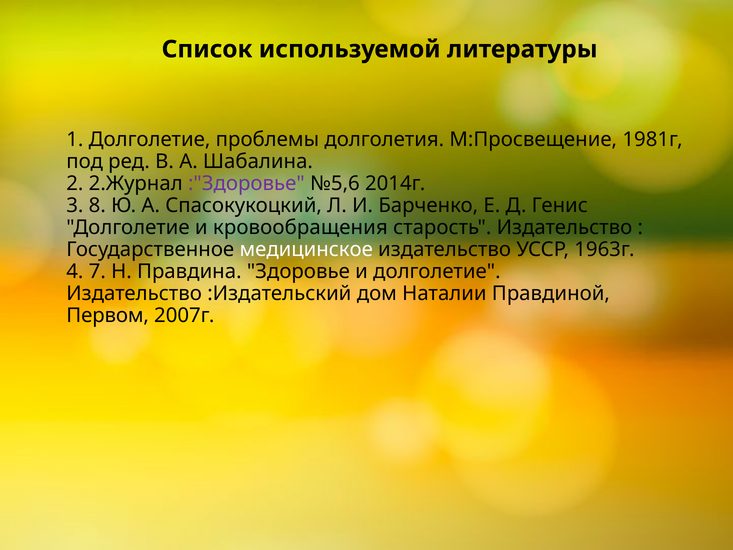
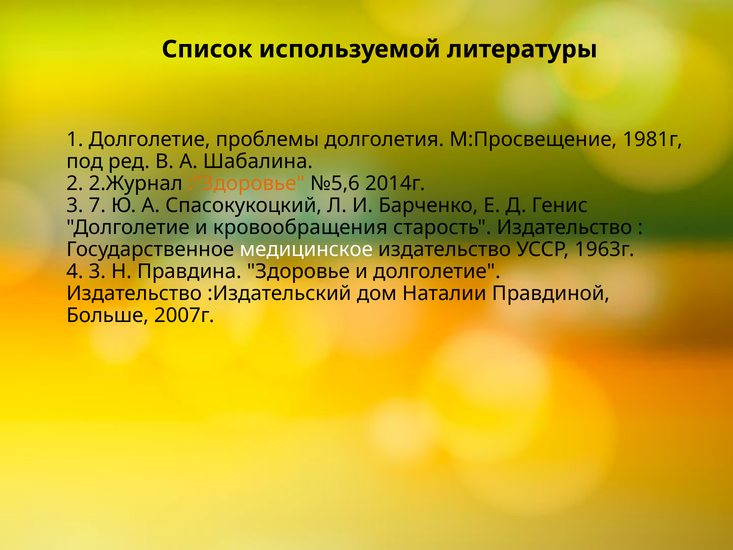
:"Здоровье colour: purple -> orange (246, 183)
8: 8 -> 7 (97, 205)
4 7: 7 -> 3 (97, 271)
Первом: Первом -> Больше (108, 315)
